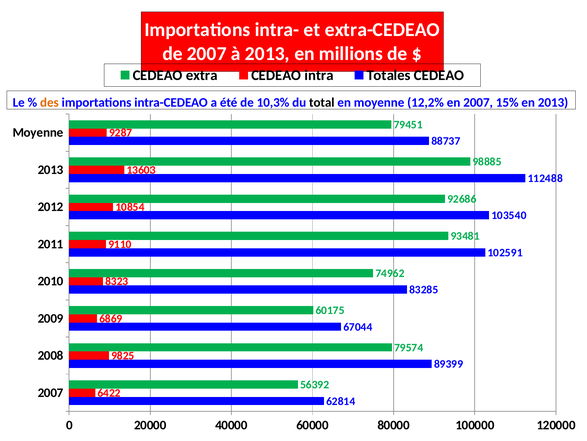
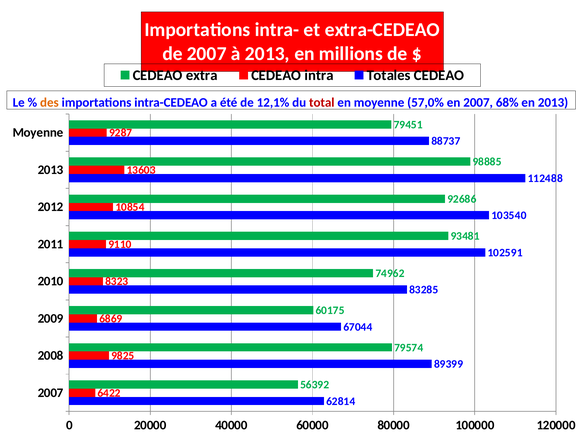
10,3%: 10,3% -> 12,1% (273, 102)
total colour: black -> red (322, 102)
12,2%: 12,2% -> 57,0% (426, 102)
15%: 15% -> 68% (507, 102)
